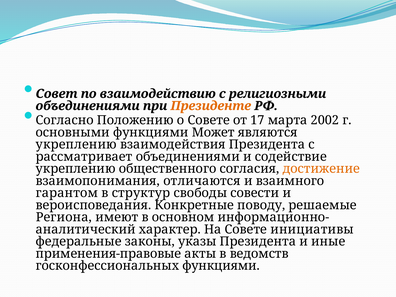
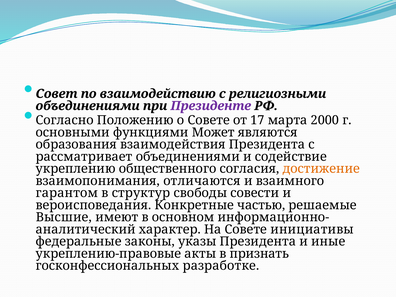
Президенте colour: orange -> purple (211, 106)
2002: 2002 -> 2000 (325, 120)
укреплению: укреплению -> образования (76, 145)
поводу: поводу -> частью (261, 205)
Региона: Региона -> Высшие (64, 217)
применения-правовые: применения-правовые -> укреплению-правовые (108, 254)
ведомств: ведомств -> признать (259, 254)
госконфессиональных функциями: функциями -> разработке (221, 266)
